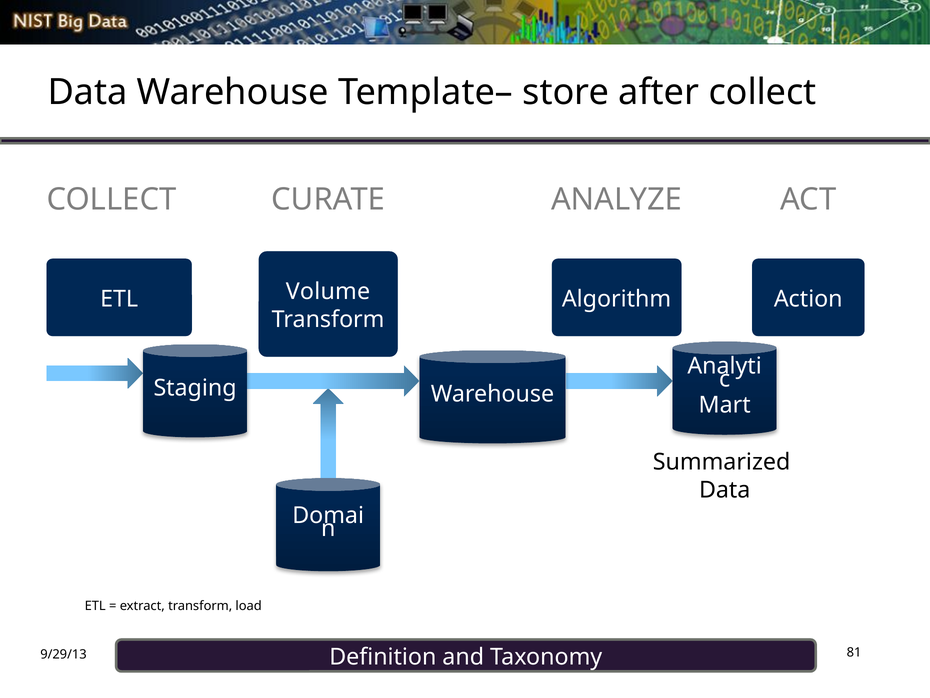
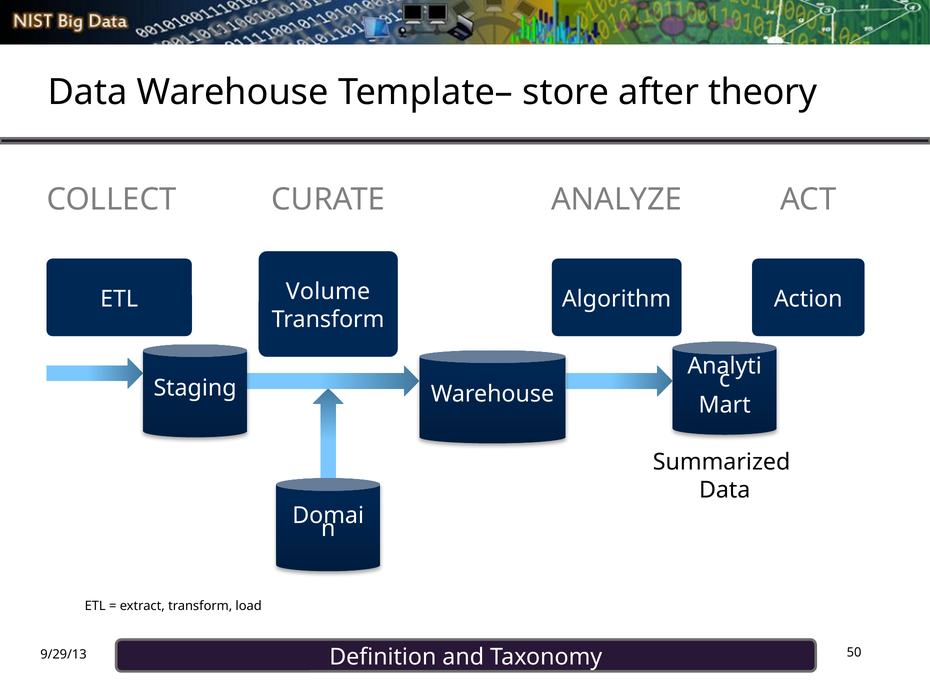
after collect: collect -> theory (763, 92)
81: 81 -> 50 (854, 652)
